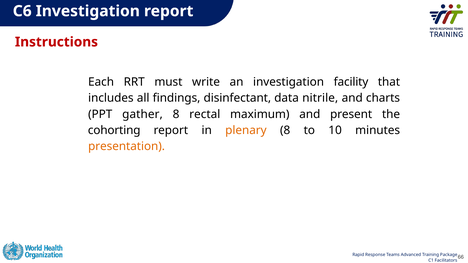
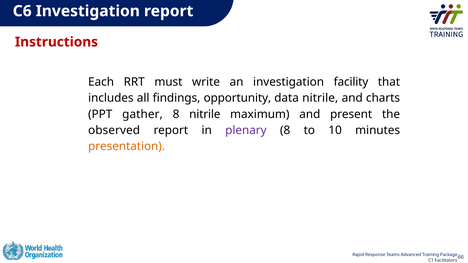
disinfectant: disinfectant -> opportunity (237, 98)
8 rectal: rectal -> nitrile (205, 114)
cohorting: cohorting -> observed (114, 130)
plenary colour: orange -> purple (246, 130)
